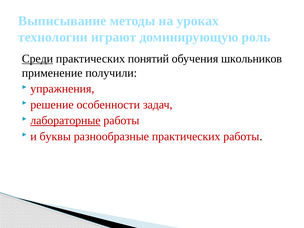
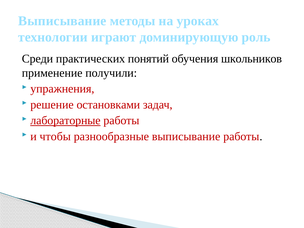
Среди underline: present -> none (37, 59)
особенности: особенности -> остановками (108, 105)
буквы: буквы -> чтобы (55, 136)
разнообразные практических: практических -> выписывание (186, 136)
